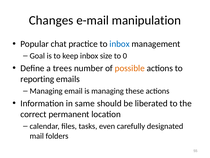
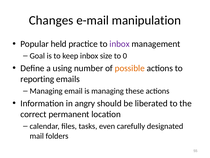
chat: chat -> held (59, 44)
inbox colour: blue -> purple (120, 44)
trees: trees -> using (62, 68)
same: same -> angry (85, 103)
